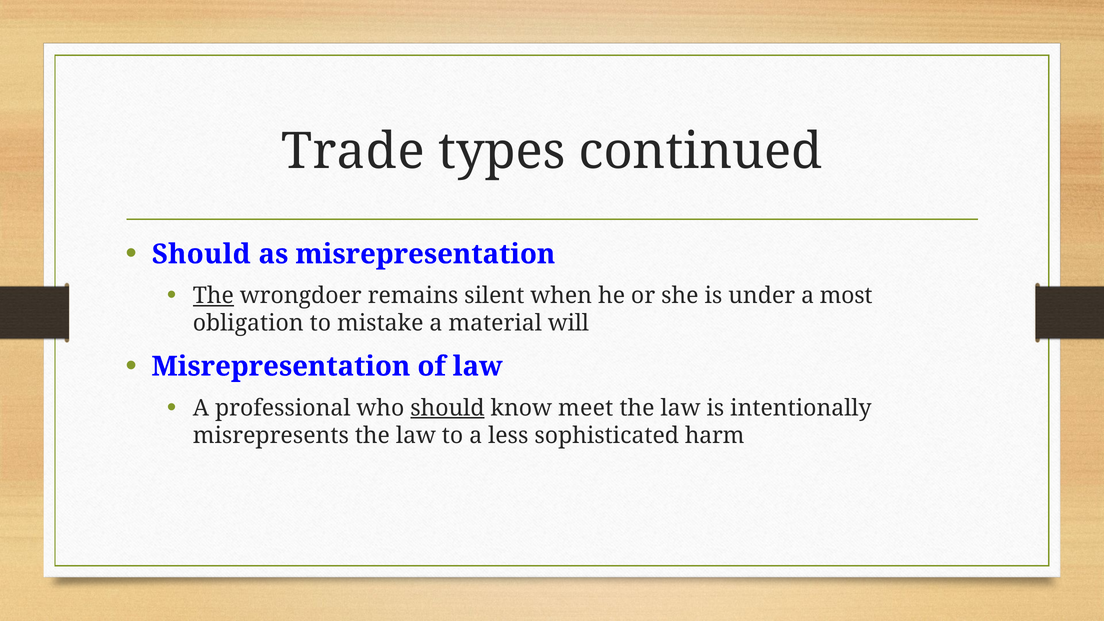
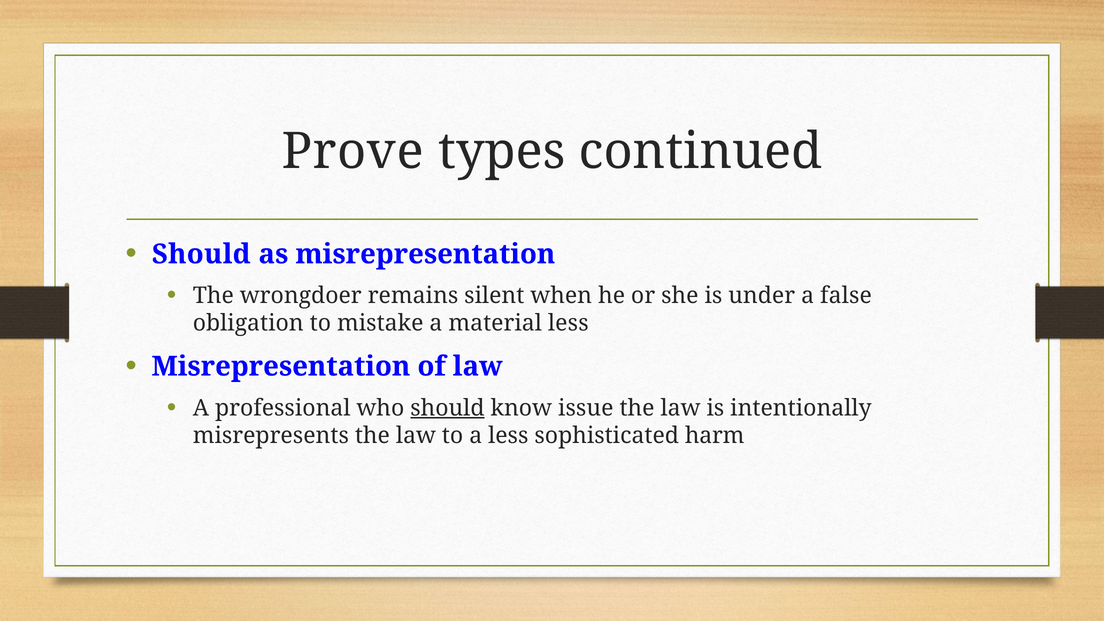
Trade: Trade -> Prove (353, 151)
The underline: present -> none (213, 296)
most: most -> false (846, 296)
material will: will -> less (568, 323)
meet: meet -> issue (586, 408)
